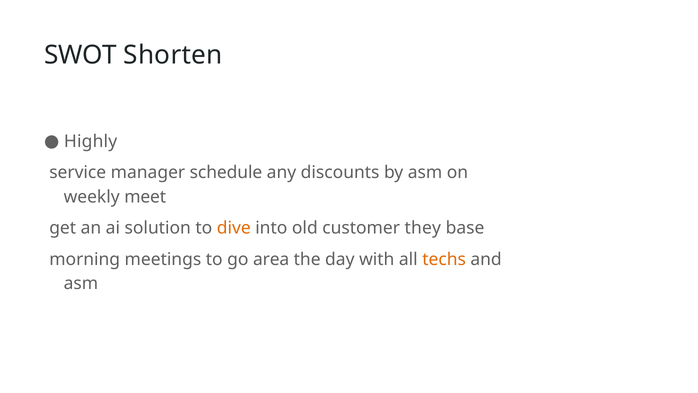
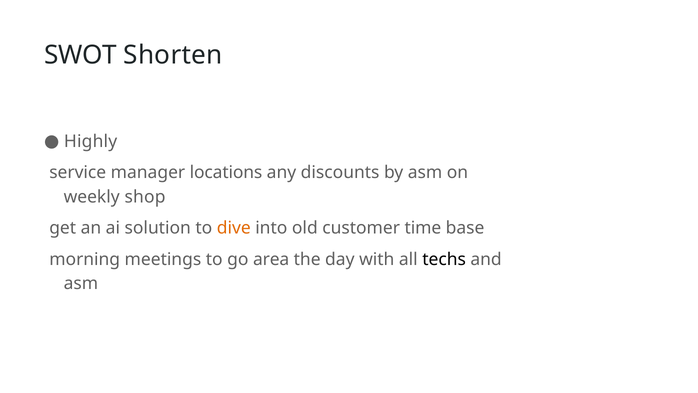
schedule: schedule -> locations (226, 172)
meet: meet -> shop (145, 197)
they: they -> time (423, 228)
techs colour: orange -> black (444, 259)
